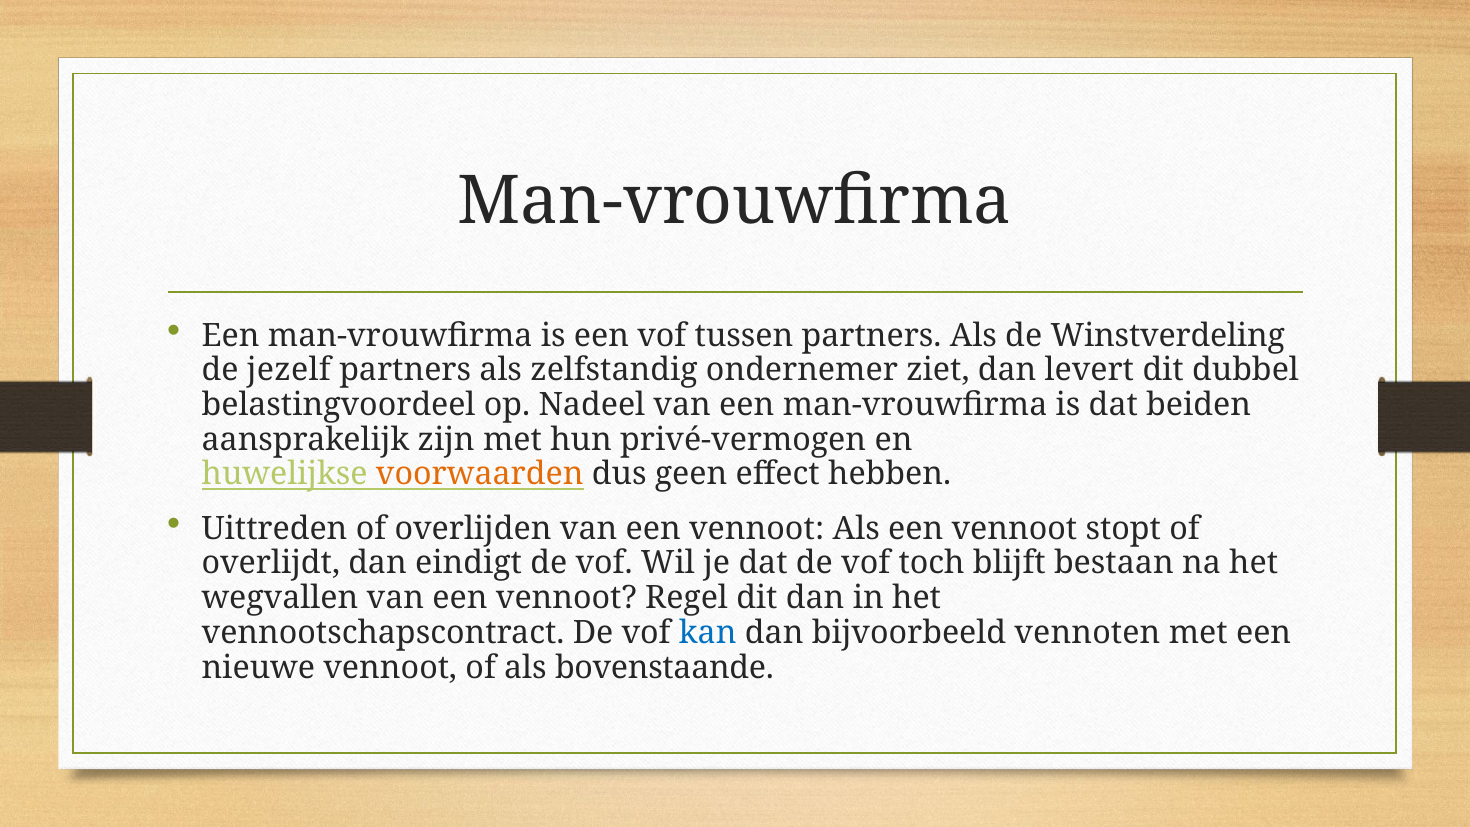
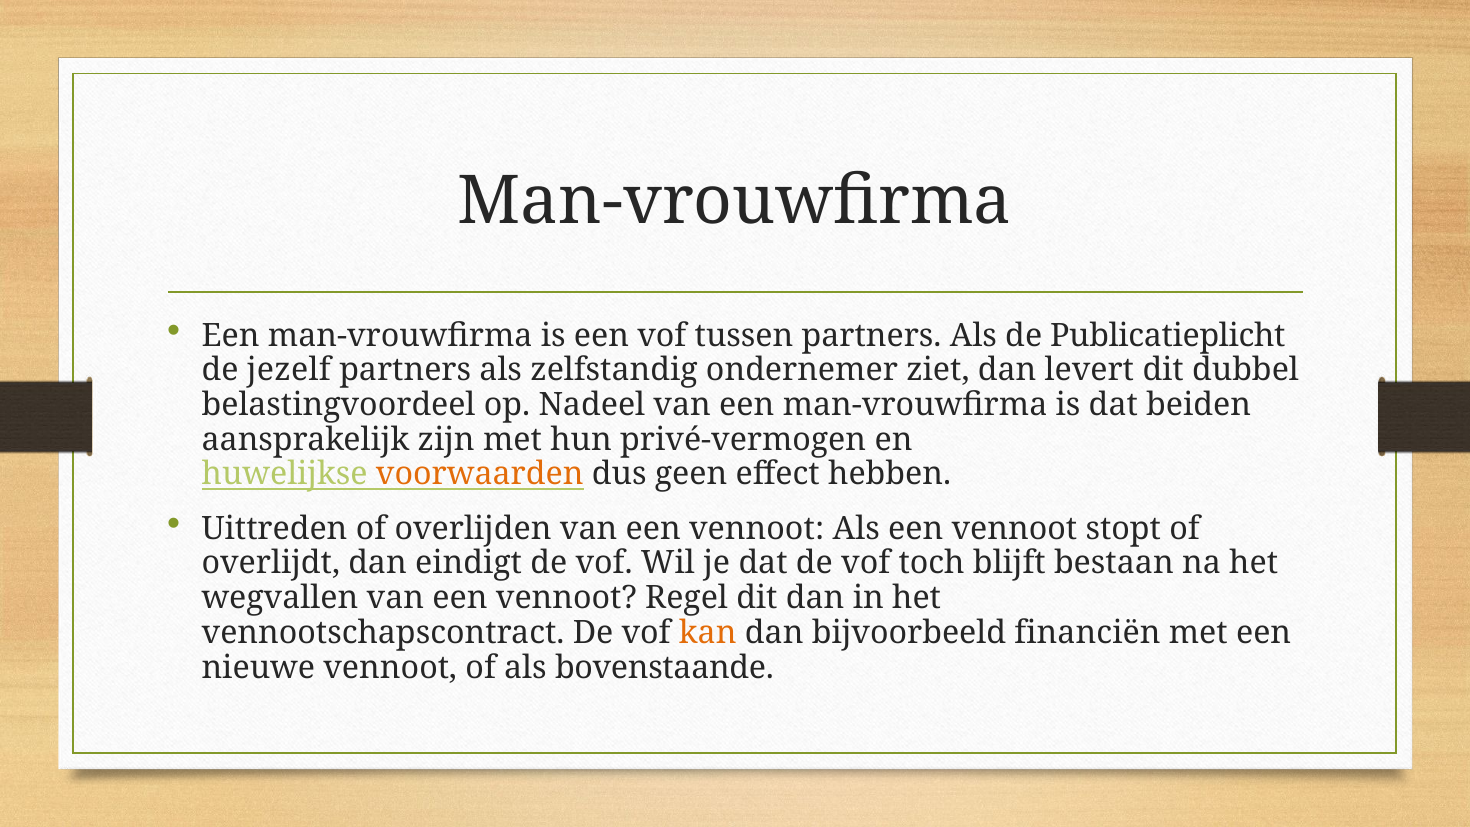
Winstverdeling: Winstverdeling -> Publicatieplicht (1168, 335)
kan colour: blue -> orange (708, 633)
vennoten: vennoten -> financiën (1088, 633)
